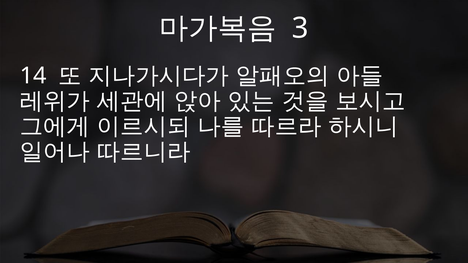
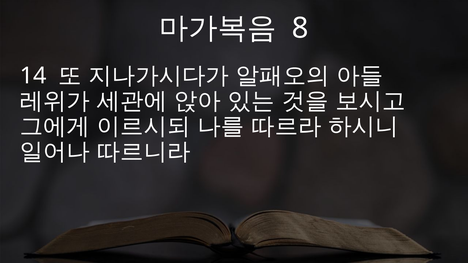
3: 3 -> 8 (300, 28)
